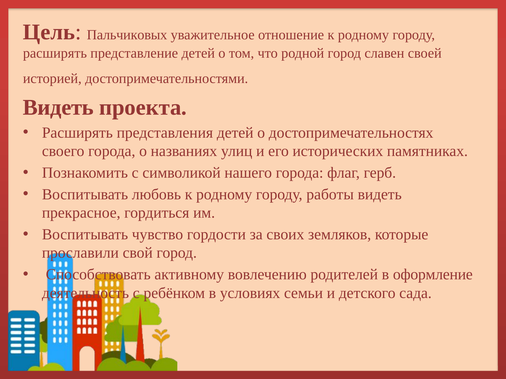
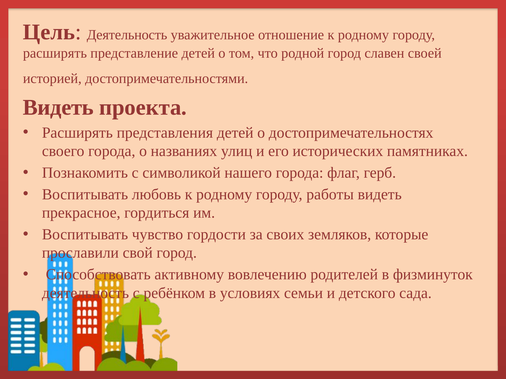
Цель Пальчиковых: Пальчиковых -> Деятельность (127, 35)
оформление: оформление -> физминуток (433, 275)
